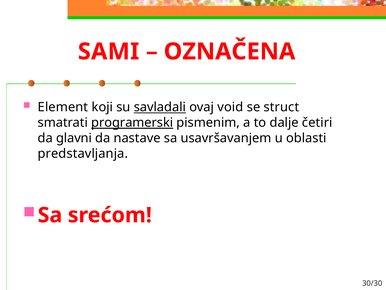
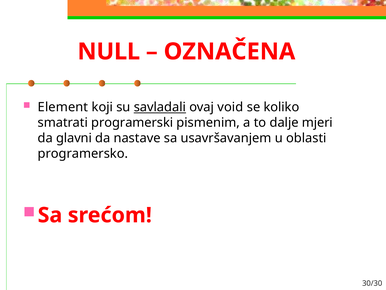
SAMI: SAMI -> NULL (109, 51)
struct: struct -> koliko (281, 107)
programerski underline: present -> none (132, 122)
četiri: četiri -> mjeri (317, 122)
predstavljanja: predstavljanja -> programersko (83, 153)
